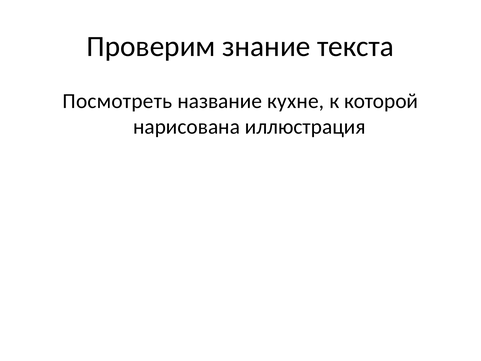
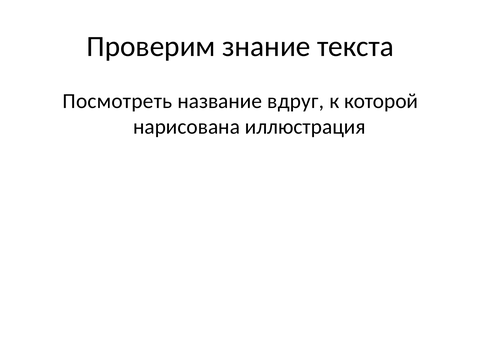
кухне: кухне -> вдруг (296, 101)
